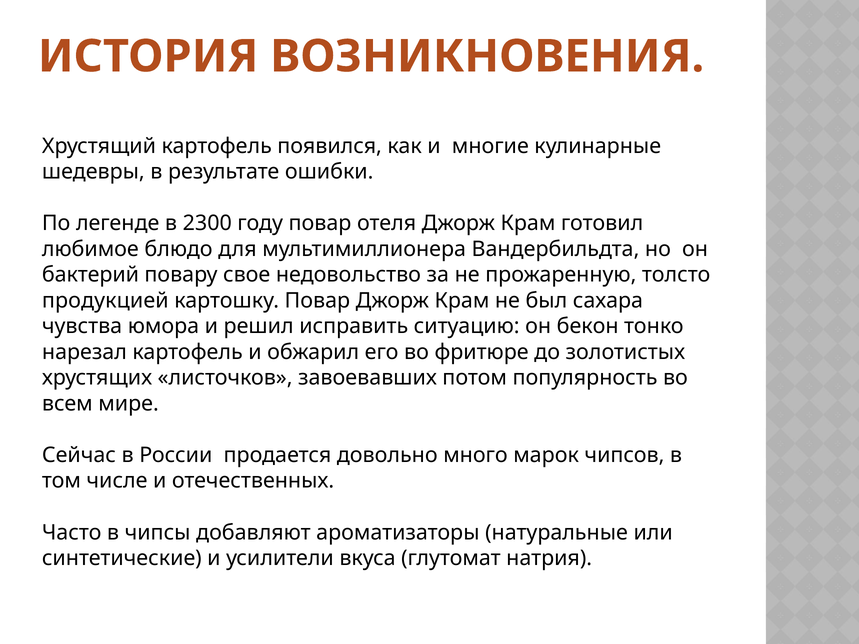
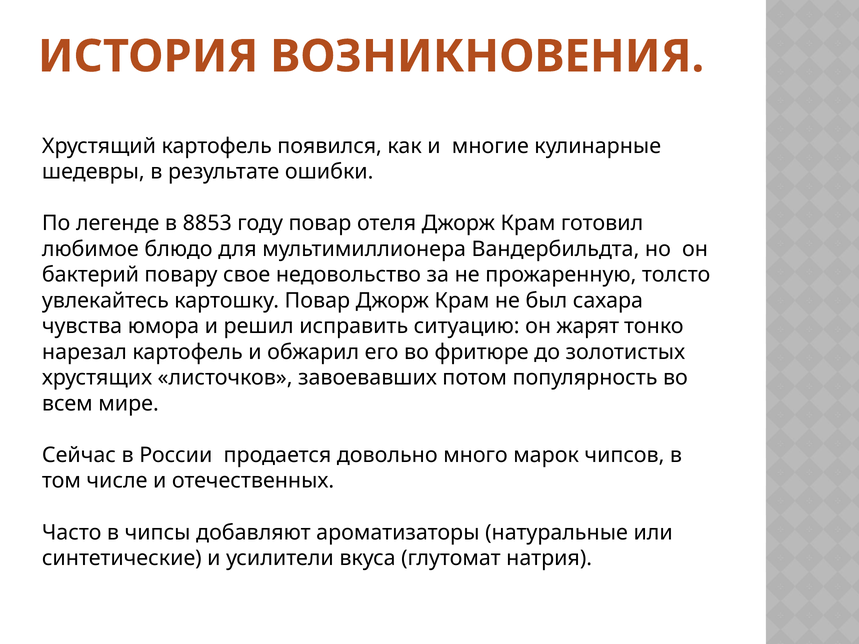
2300: 2300 -> 8853 (207, 223)
продукцией: продукцией -> увлекайтесь (105, 301)
бекон: бекон -> жарят (588, 326)
